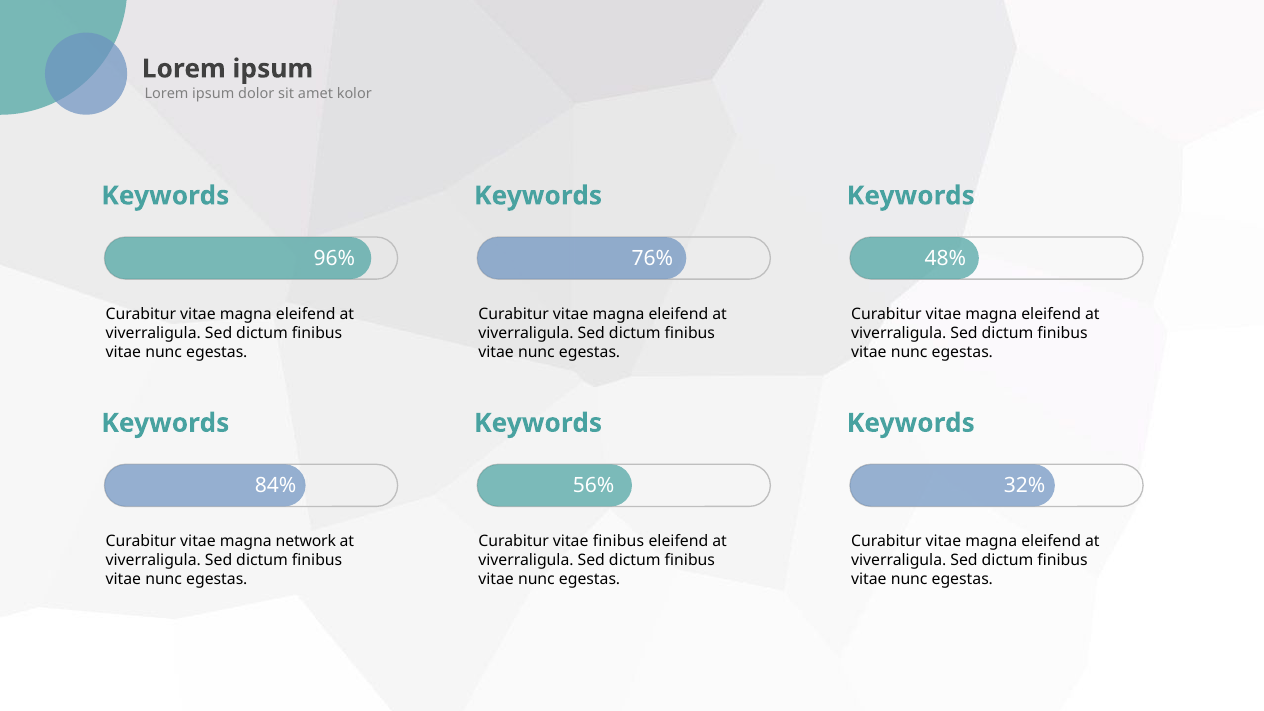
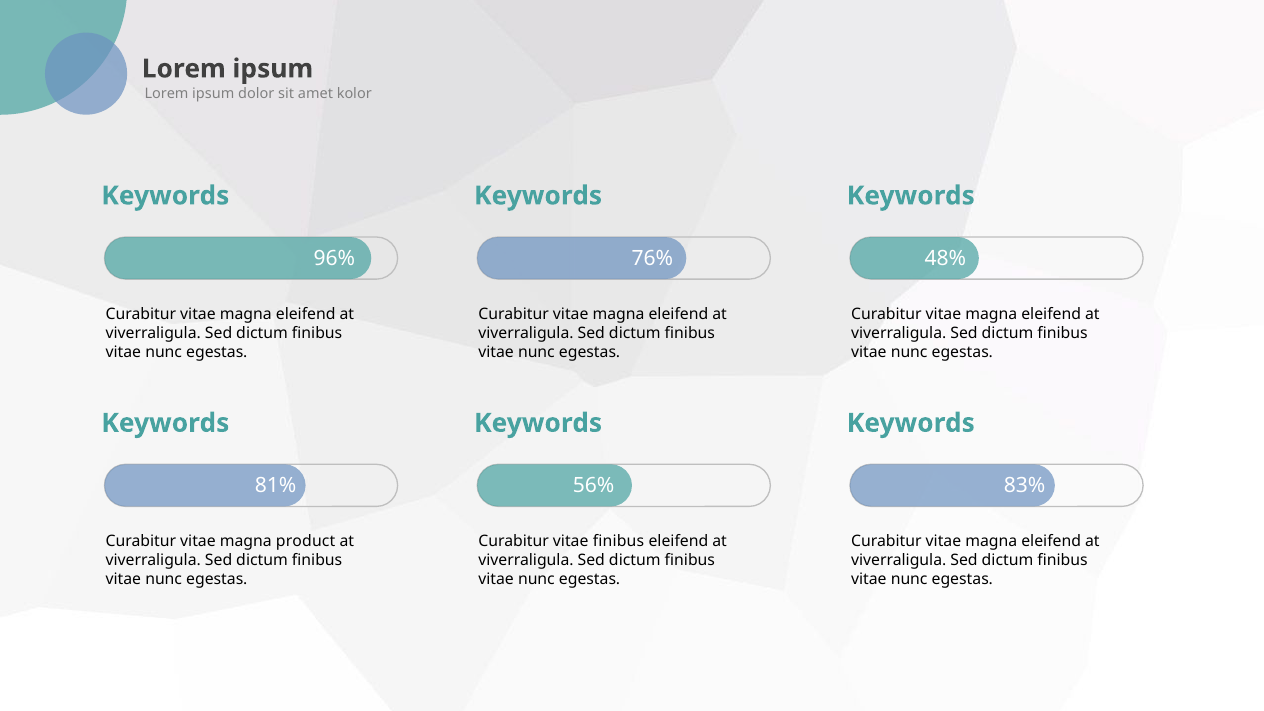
84%: 84% -> 81% (276, 485)
32%: 32% -> 83% (1025, 485)
network: network -> product (306, 541)
